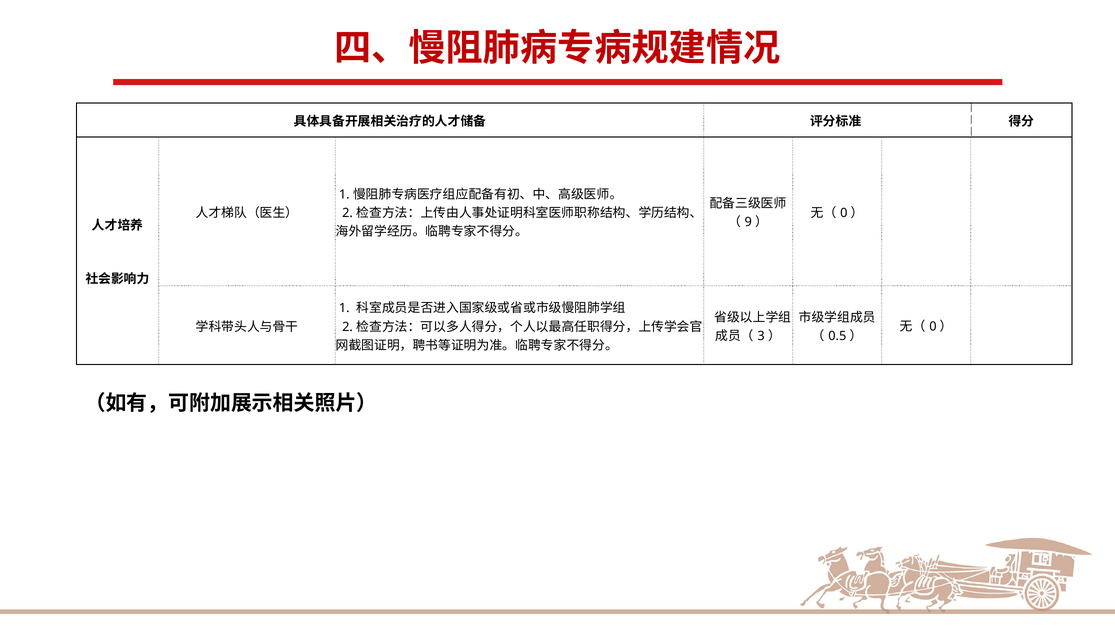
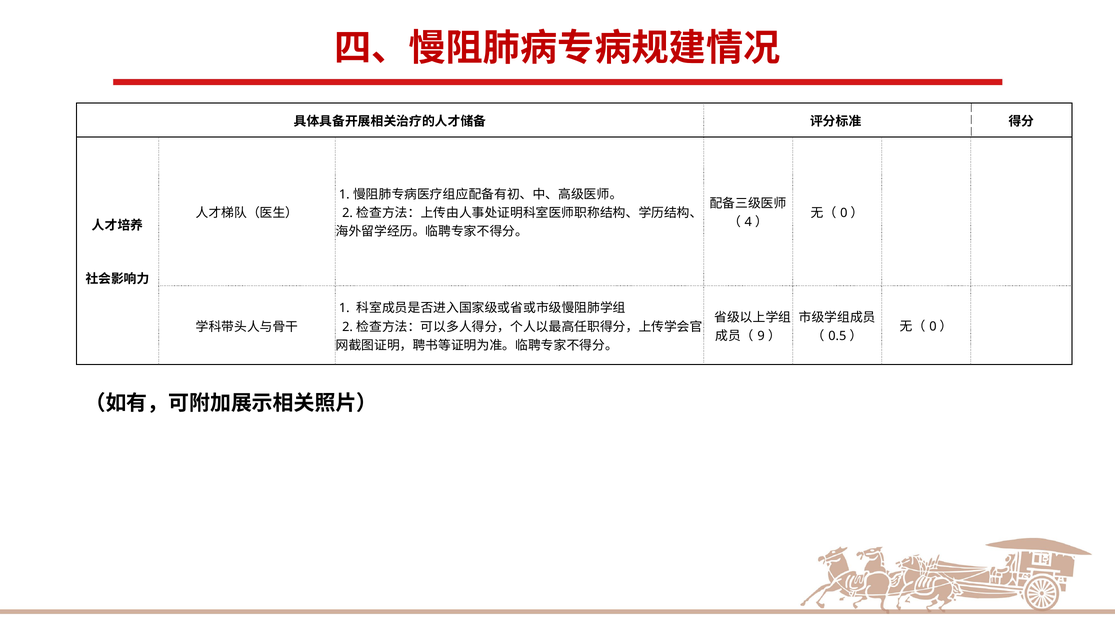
9: 9 -> 4 (748, 222)
3: 3 -> 9 (761, 336)
